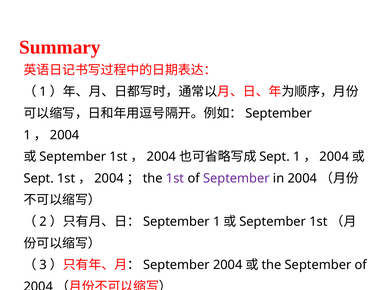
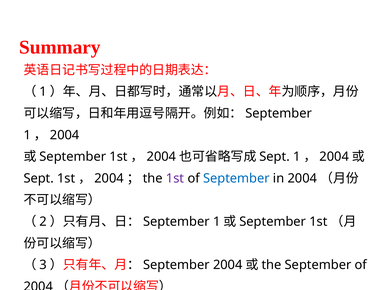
September colour: purple -> blue (236, 178)
